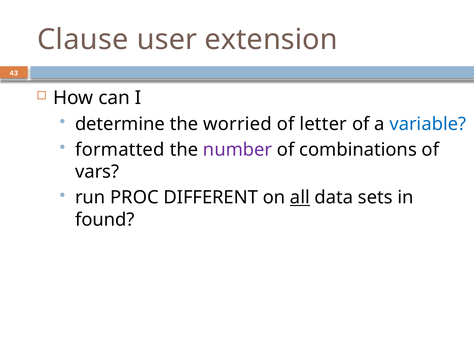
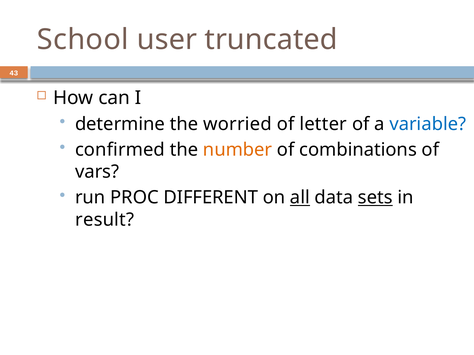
Clause: Clause -> School (83, 40)
extension: extension -> truncated (271, 40)
formatted: formatted -> confirmed (120, 150)
number colour: purple -> orange (238, 150)
sets underline: none -> present (375, 198)
found: found -> result (105, 220)
